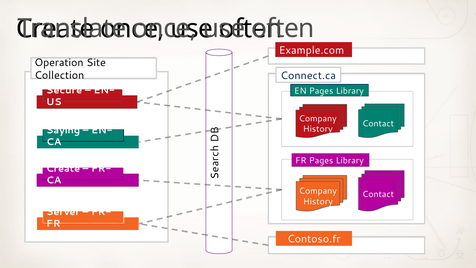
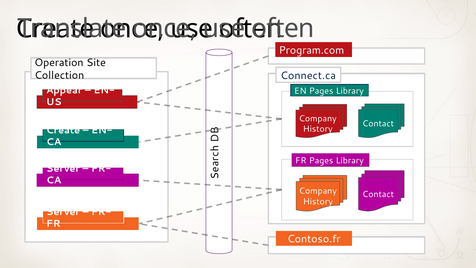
Example.com: Example.com -> Program.com (312, 50)
Secure: Secure -> Appear (64, 90)
Saying: Saying -> Create (63, 130)
Create: Create -> Server (63, 168)
